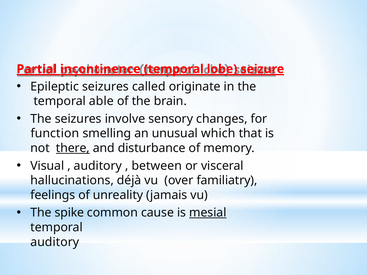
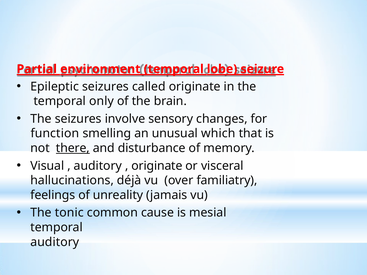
incontinence: incontinence -> environment (100, 69)
able: able -> only (101, 101)
between: between -> originate (157, 166)
spike: spike -> tonic (69, 213)
mesial underline: present -> none (208, 213)
